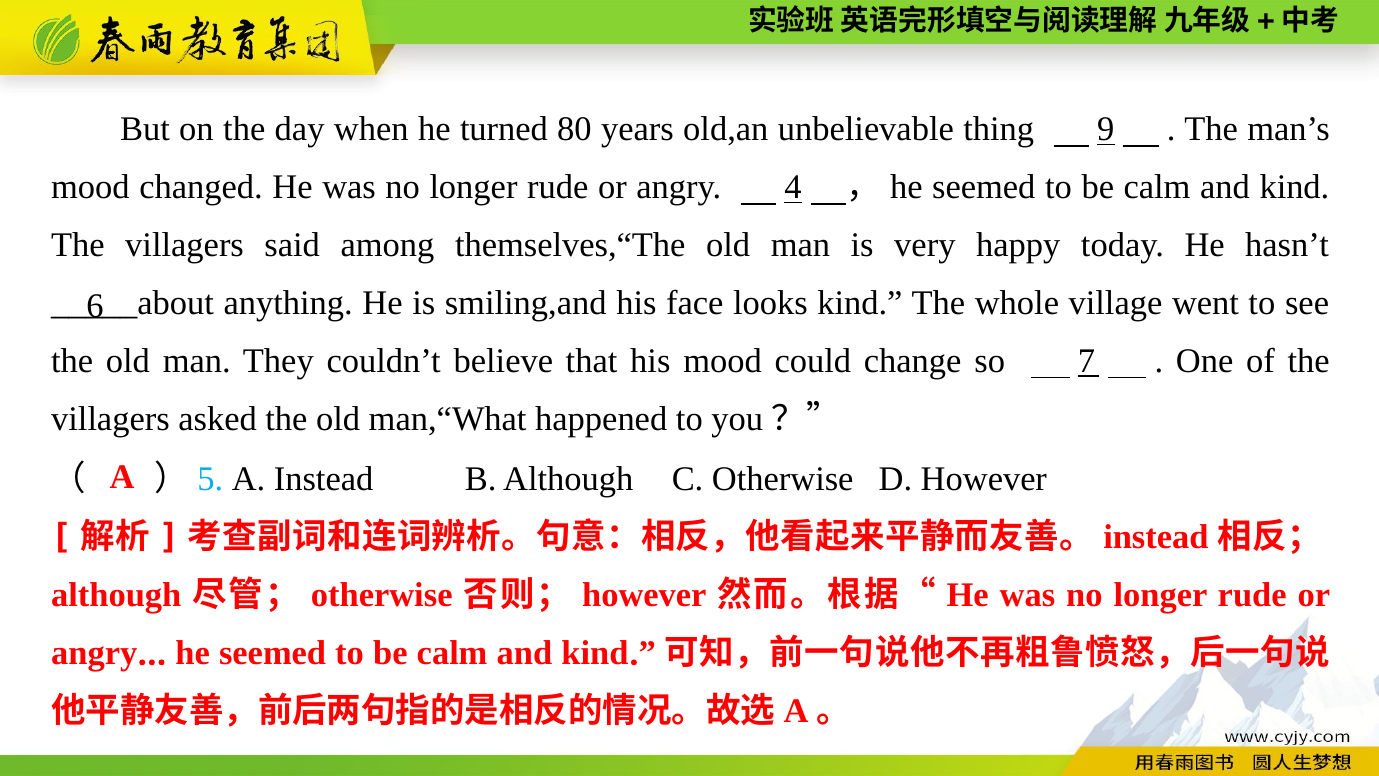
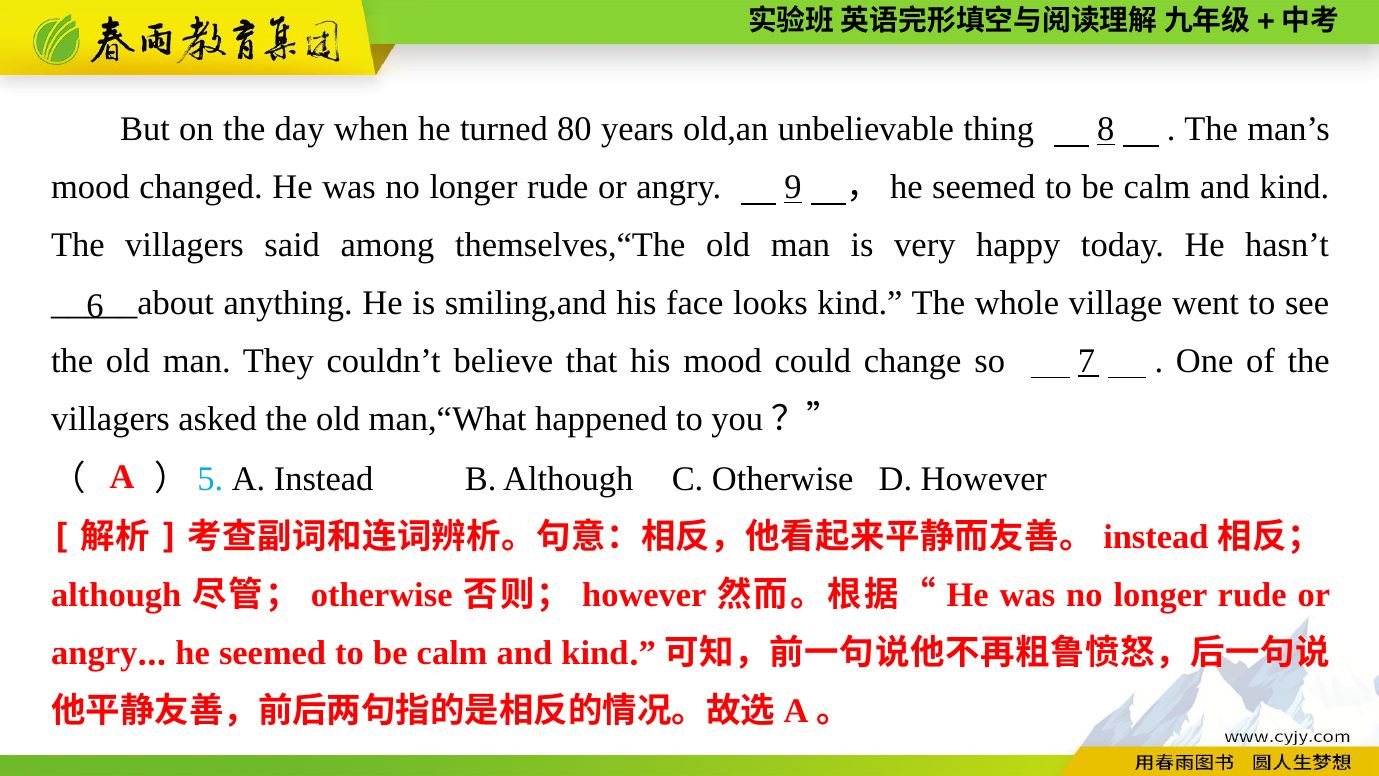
9: 9 -> 8 (1106, 129)
4: 4 -> 9 (793, 187)
